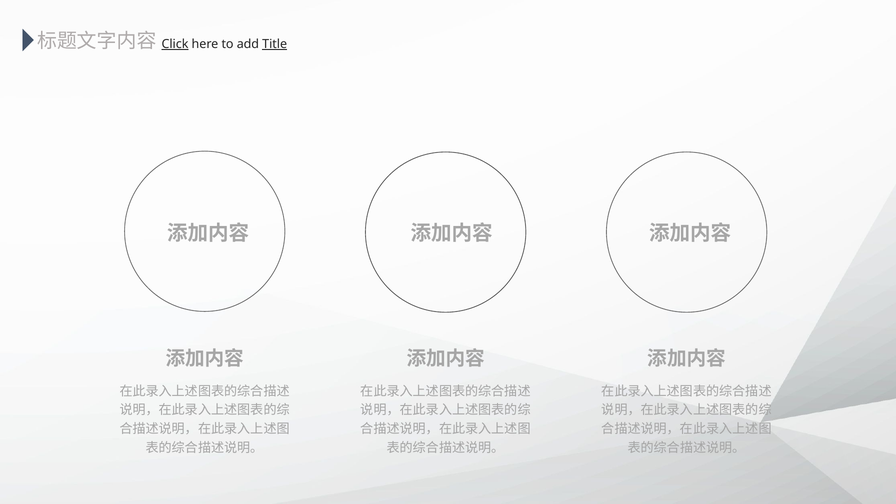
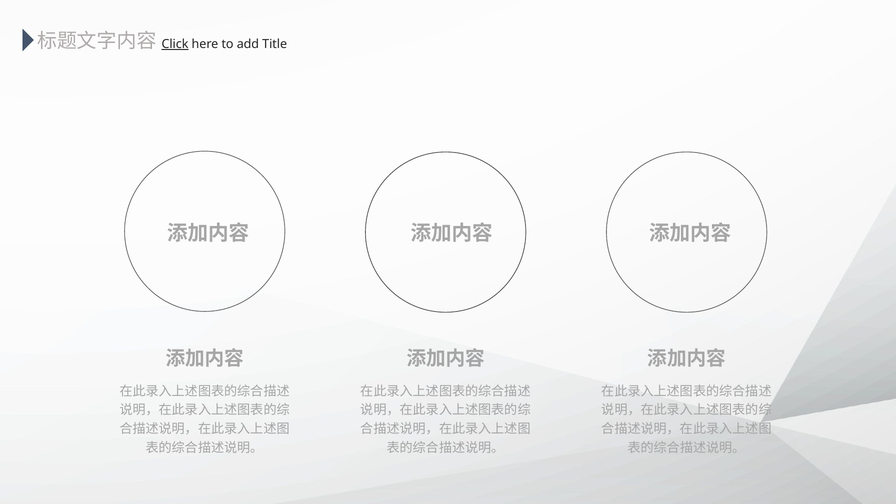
Title underline: present -> none (275, 44)
